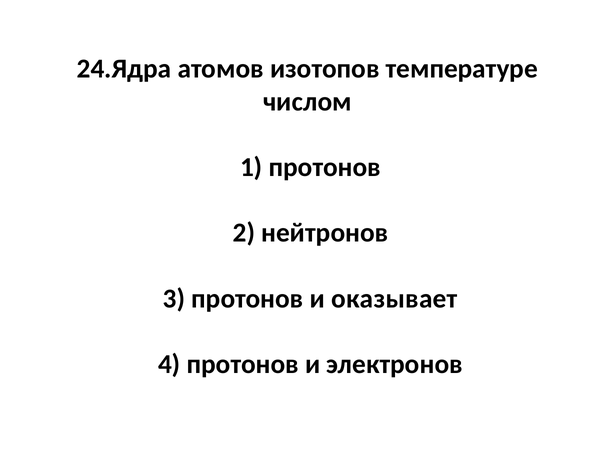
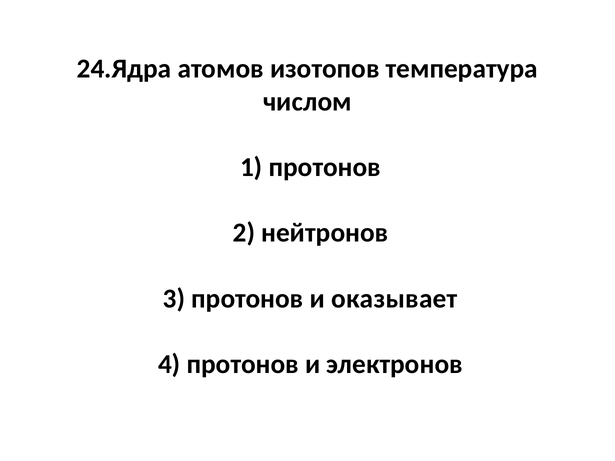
температуре: температуре -> температура (462, 69)
